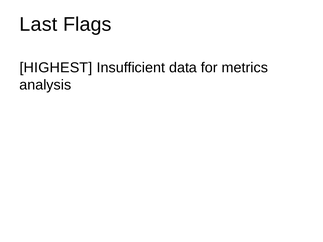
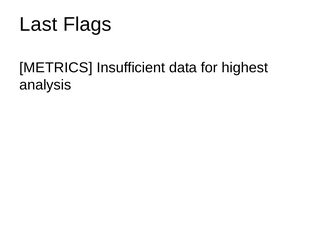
HIGHEST: HIGHEST -> METRICS (56, 68)
metrics: metrics -> highest (245, 68)
